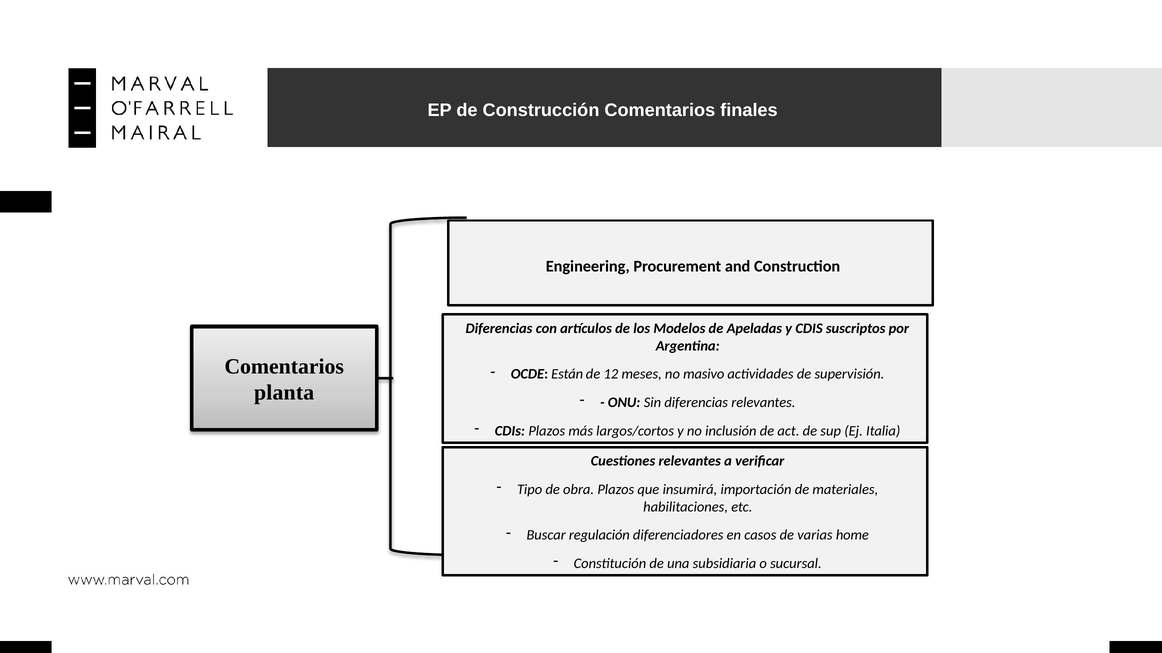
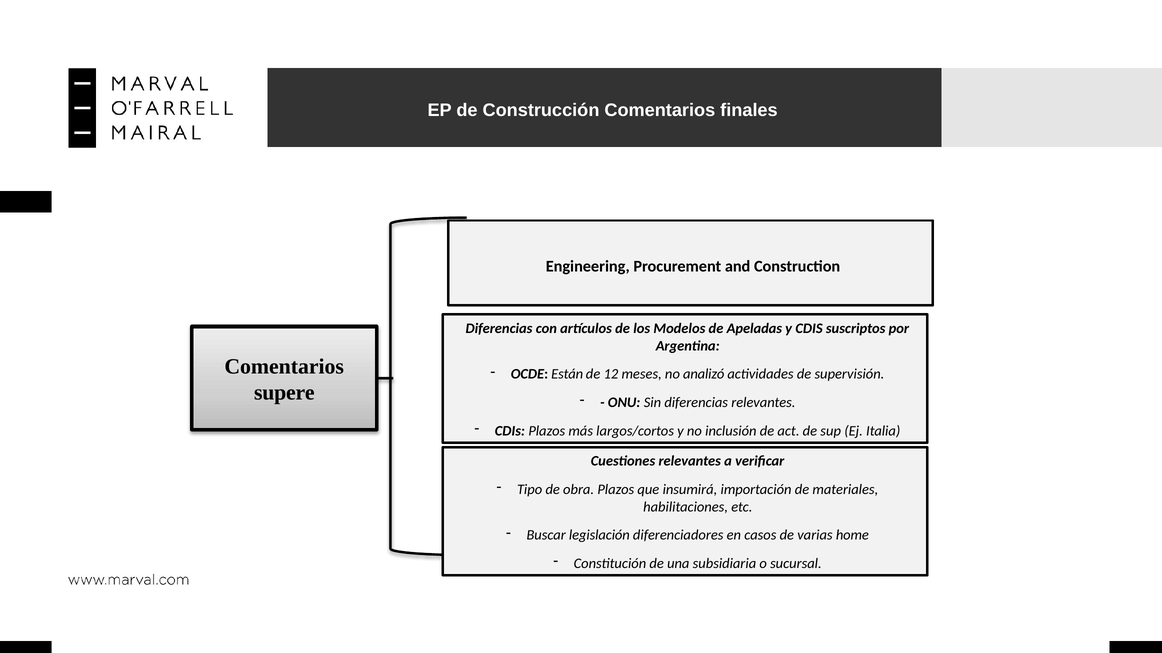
masivo: masivo -> analizó (704, 374)
planta: planta -> supere (284, 393)
regulación: regulación -> legislación (599, 535)
